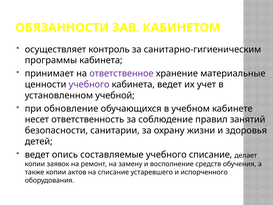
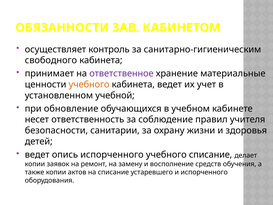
программы: программы -> свободного (51, 60)
учебного colour: purple -> orange (89, 84)
занятий: занятий -> учителя (248, 119)
опись составляемые: составляемые -> испорченного (112, 154)
